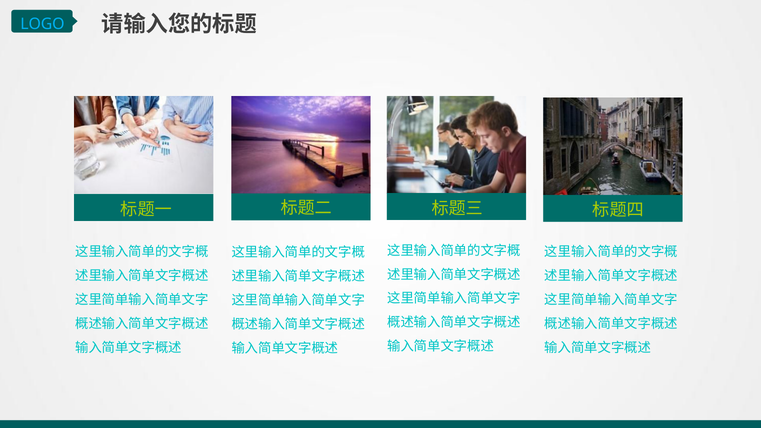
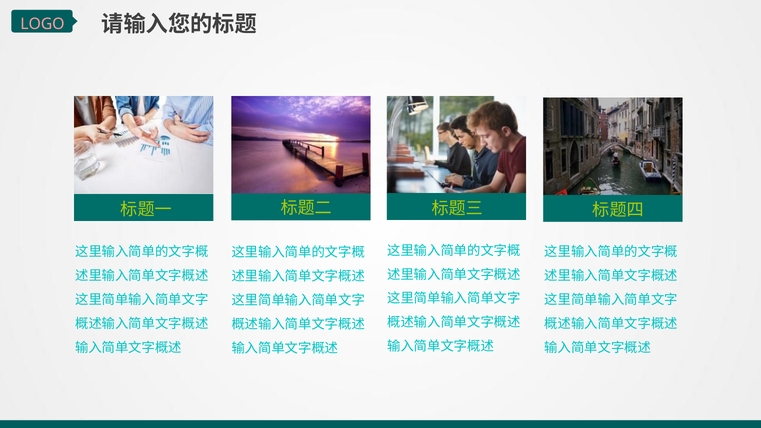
LOGO colour: light blue -> pink (42, 24)
